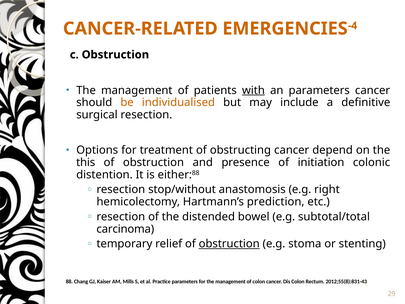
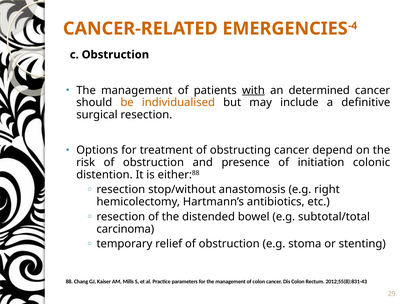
an parameters: parameters -> determined (319, 90)
this: this -> risk (86, 162)
prediction: prediction -> antibiotics (276, 202)
obstruction underline: present -> none (229, 244)
